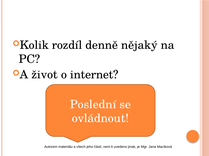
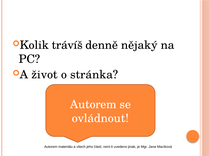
rozdíl: rozdíl -> trávíš (67, 45)
internet: internet -> stránka (94, 75)
Poslední: Poslední -> Autorem (93, 105)
